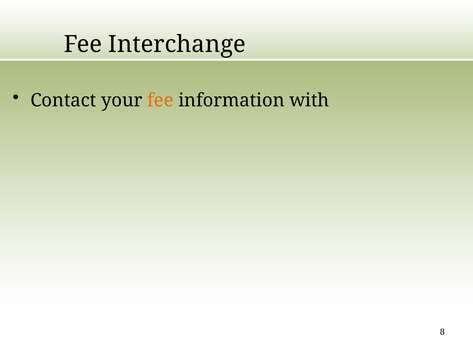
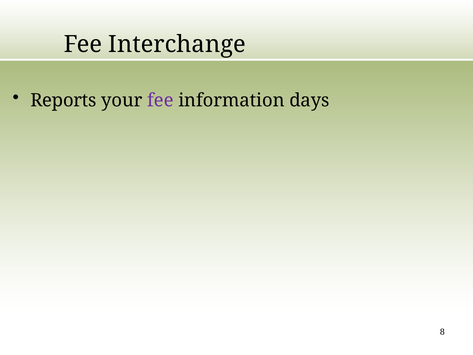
Contact: Contact -> Reports (63, 100)
fee colour: orange -> purple (160, 100)
with: with -> days (309, 100)
